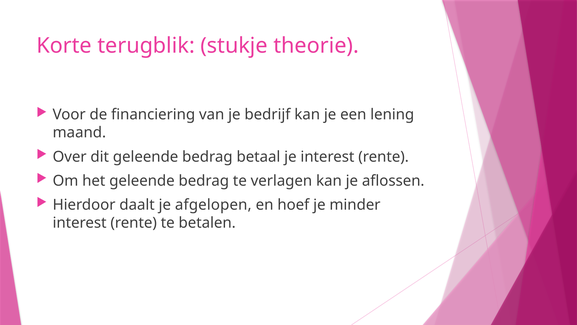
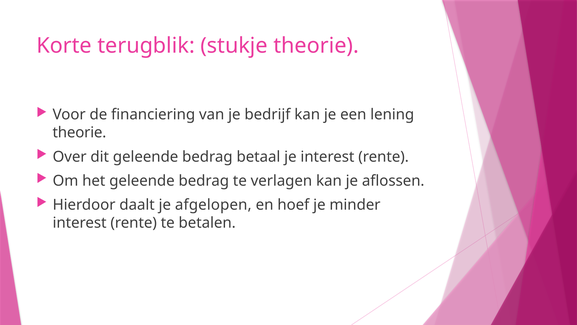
maand: maand -> theorie (79, 132)
